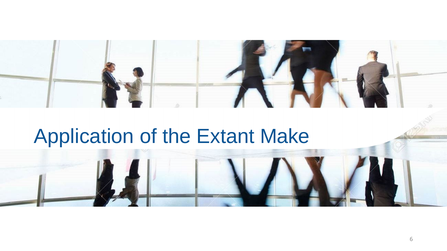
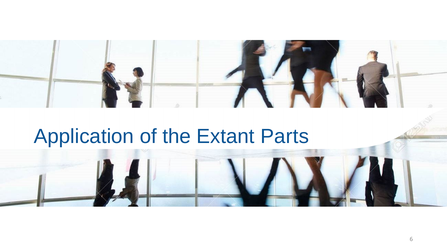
Make: Make -> Parts (285, 137)
